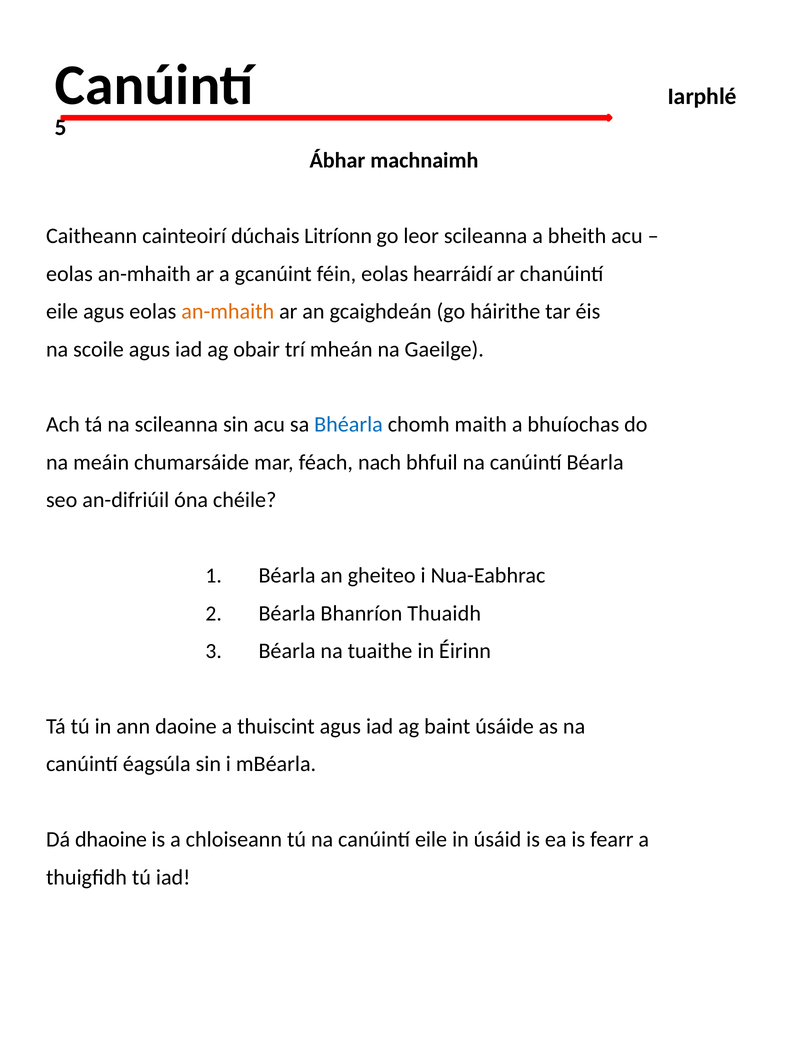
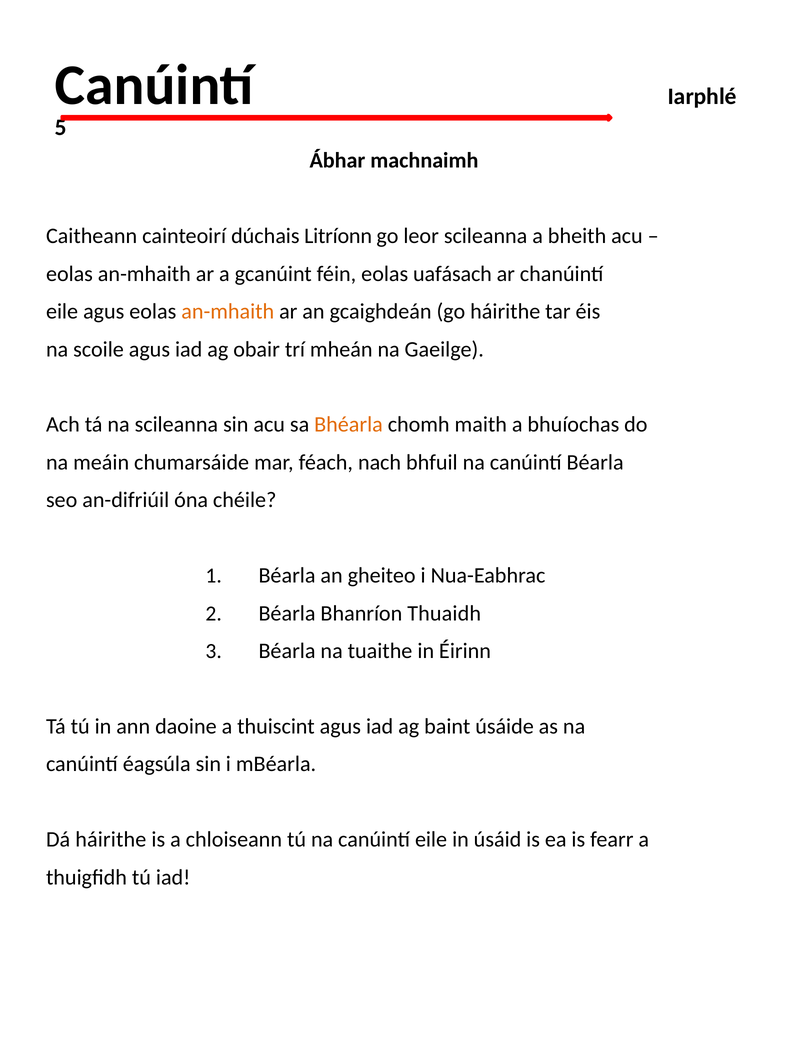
hearráidí: hearráidí -> uafásach (452, 274)
Bhéarla colour: blue -> orange (349, 425)
Dá dhaoine: dhaoine -> háirithe (111, 840)
